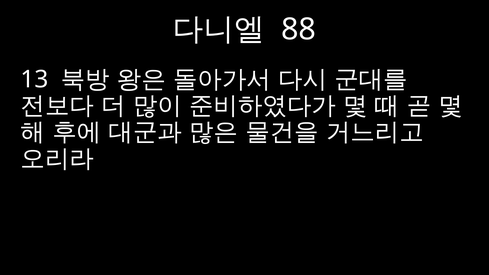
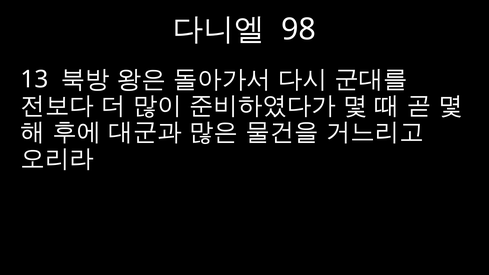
88: 88 -> 98 (299, 29)
